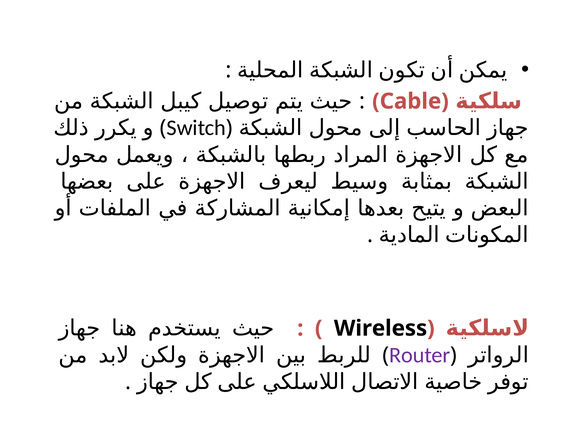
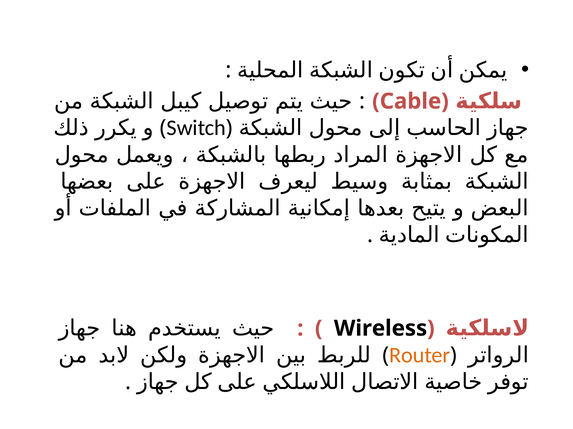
Router colour: purple -> orange (420, 356)
